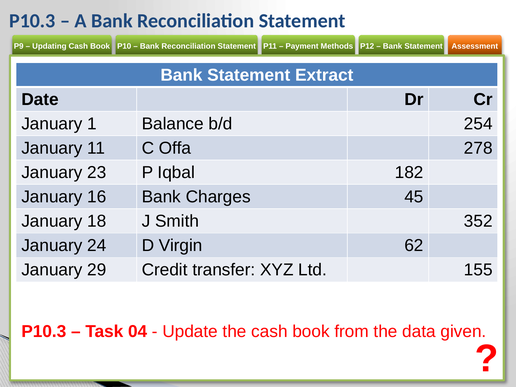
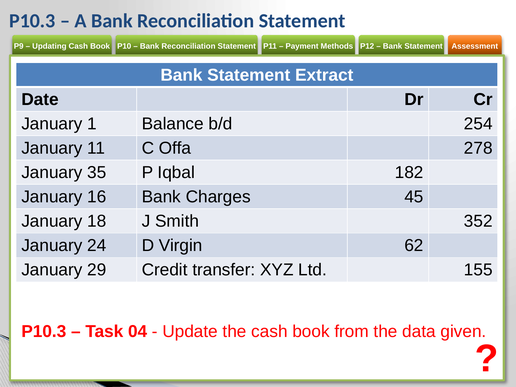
23: 23 -> 35 (97, 173)
